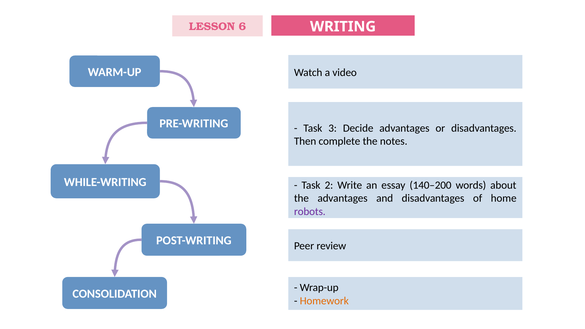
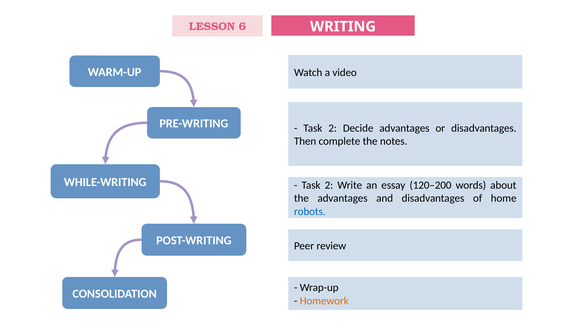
3: 3 -> 2 (333, 128)
140–200: 140–200 -> 120–200 (430, 185)
robots colour: purple -> blue (310, 211)
